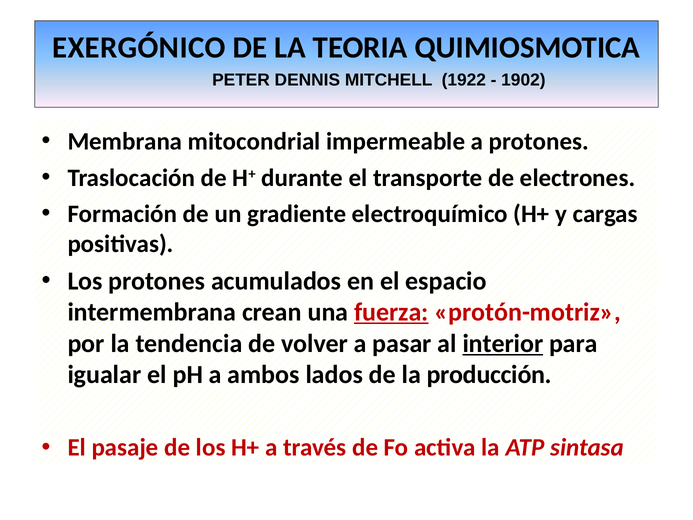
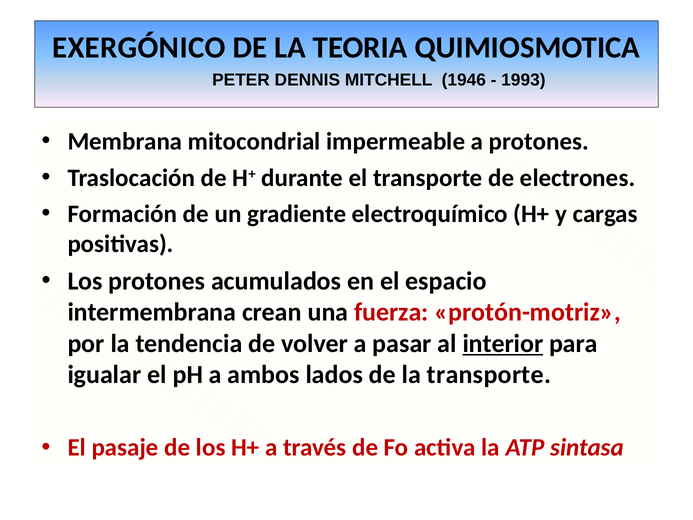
1922: 1922 -> 1946 (464, 80)
1902: 1902 -> 1993 (523, 80)
fuerza underline: present -> none (391, 312)
la producción: producción -> transporte (489, 375)
